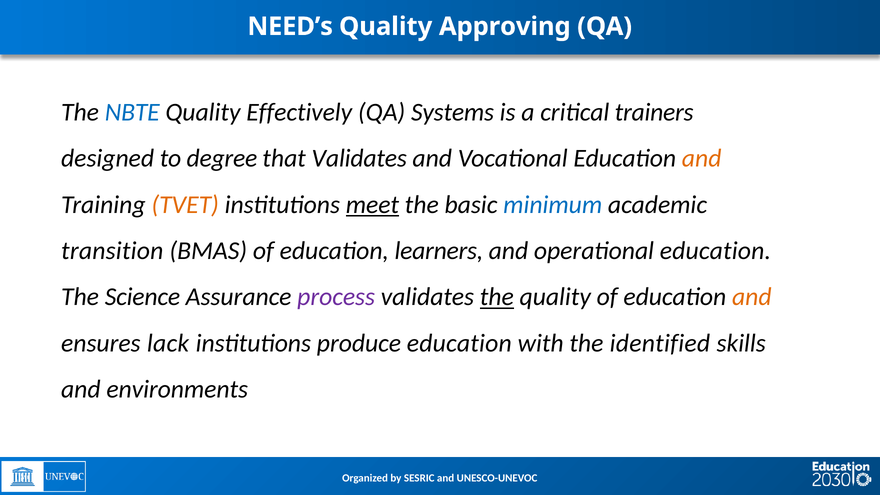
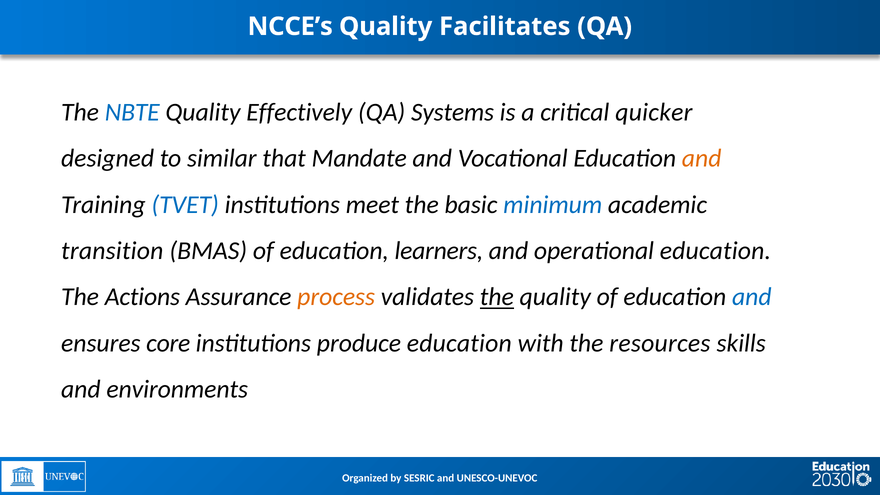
NEED’s: NEED’s -> NCCE’s (290, 26)
Approving: Approving -> Facilitates (505, 26)
trainers: trainers -> quicker (654, 112)
degree: degree -> similar (222, 158)
that Validates: Validates -> Mandate (359, 158)
TVET colour: orange -> blue (185, 205)
meet underline: present -> none (372, 205)
Science: Science -> Actions (142, 297)
process colour: purple -> orange (336, 297)
and colour: orange -> blue (752, 297)
lack: lack -> core (168, 343)
identified: identified -> resources (660, 343)
